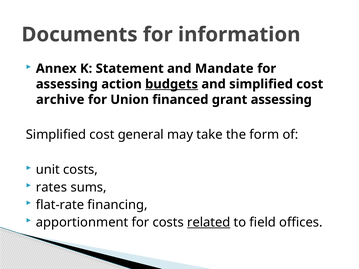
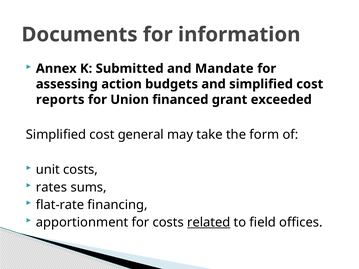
Statement: Statement -> Submitted (130, 69)
budgets underline: present -> none (172, 84)
archive: archive -> reports (60, 100)
grant assessing: assessing -> exceeded (281, 100)
